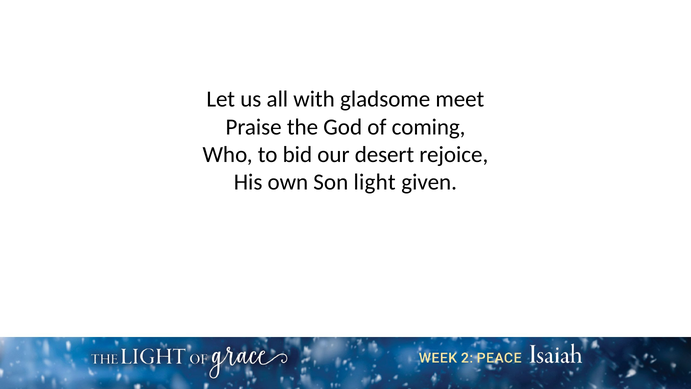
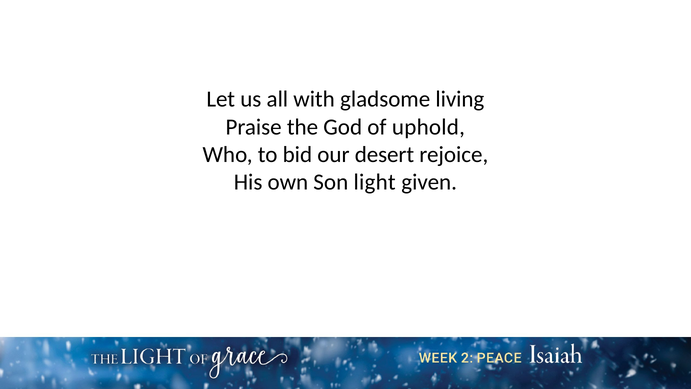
meet: meet -> living (460, 99)
coming: coming -> uphold (428, 127)
